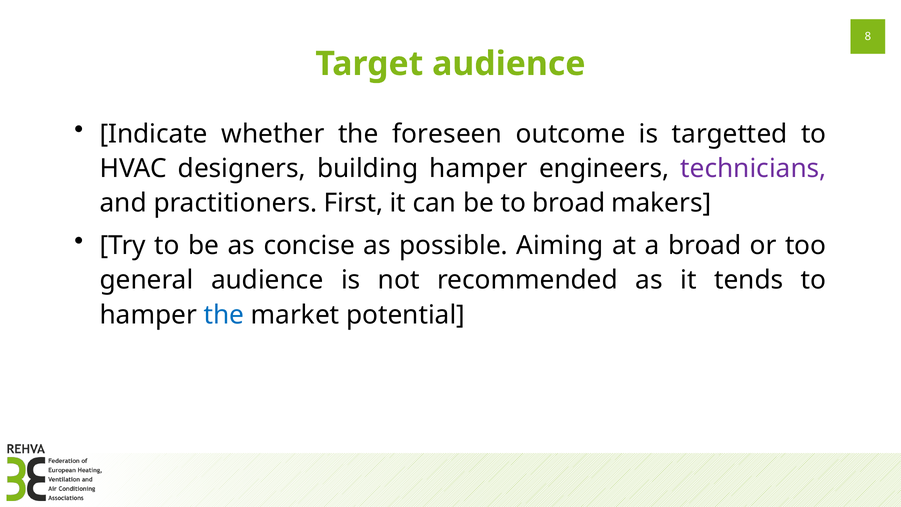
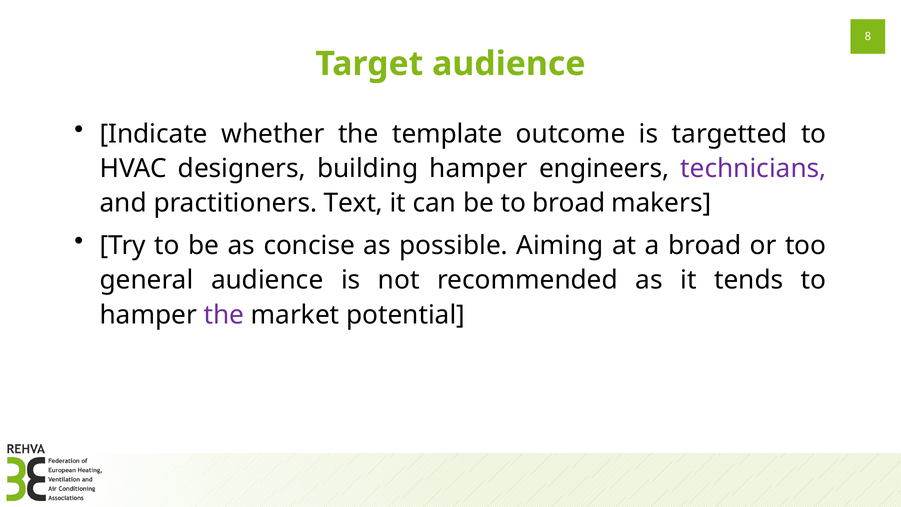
foreseen: foreseen -> template (447, 134)
First: First -> Text (353, 203)
the colour: blue -> purple (224, 315)
